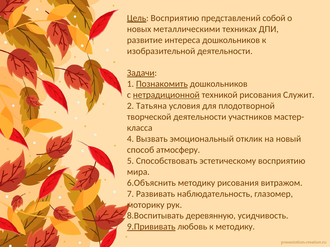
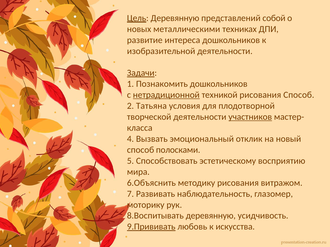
Цель Восприятию: Восприятию -> Деревянную (175, 18)
Познакомить underline: present -> none (162, 84)
рисования Служит: Служит -> Способ (299, 95)
участников underline: none -> present (250, 117)
атмосферу: атмосферу -> полосками (178, 150)
к методику: методику -> искусства (235, 227)
